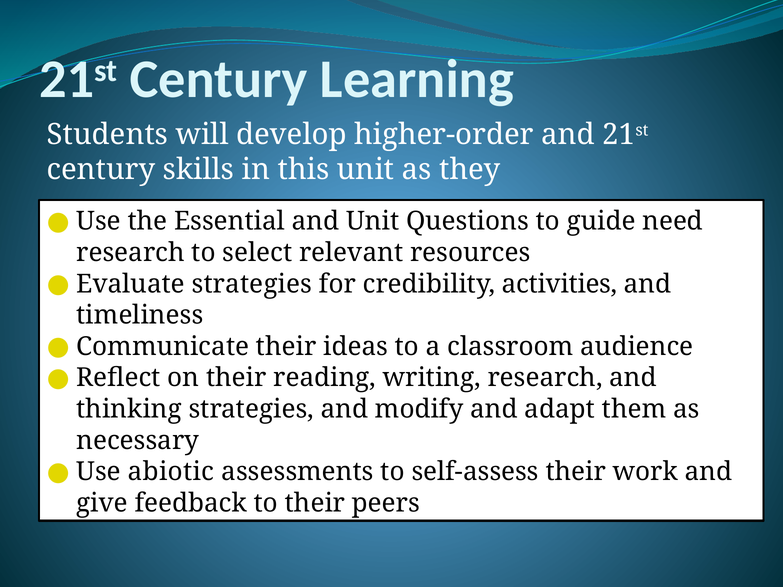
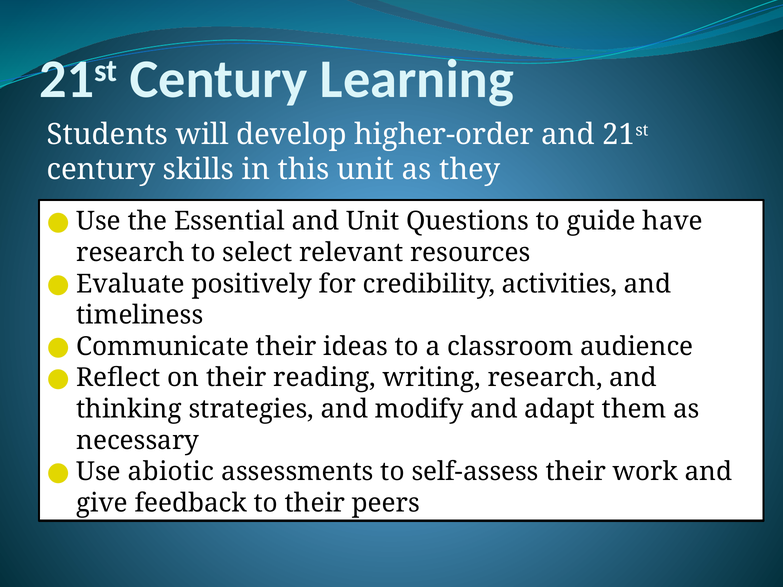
need: need -> have (673, 221)
Evaluate strategies: strategies -> positively (252, 284)
